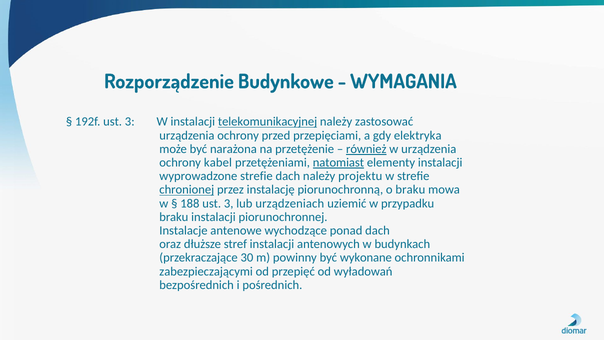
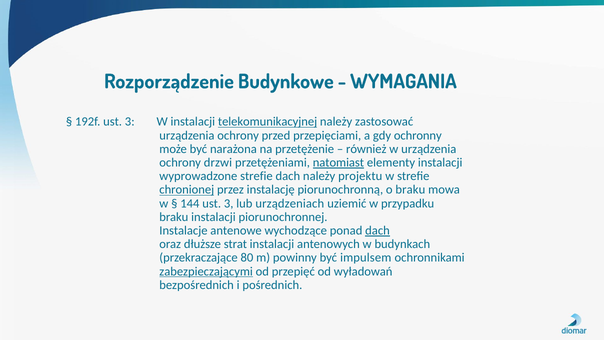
elektryka: elektryka -> ochronny (418, 135)
również underline: present -> none (366, 149)
kabel: kabel -> drzwi (218, 162)
188: 188 -> 144 (190, 203)
dach underline: none -> present (378, 230)
stref: stref -> strat (235, 244)
30: 30 -> 80 (247, 258)
wykonane: wykonane -> impulsem (366, 258)
zabezpieczającymi underline: none -> present (206, 271)
